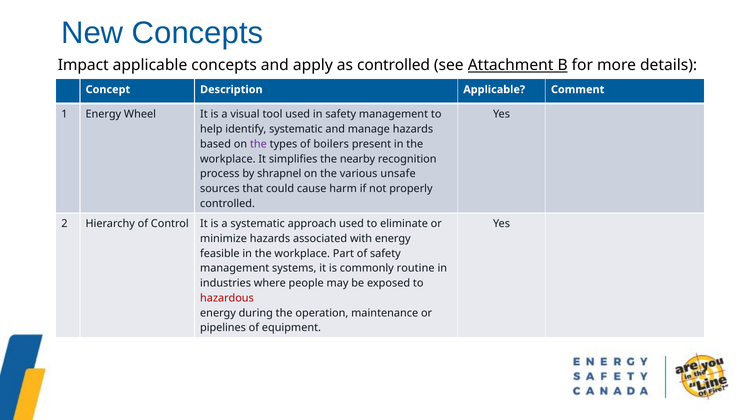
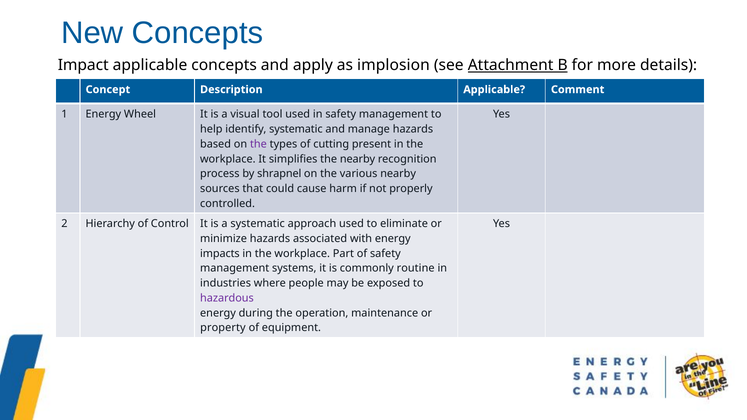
as controlled: controlled -> implosion (393, 65)
boilers: boilers -> cutting (331, 144)
various unsafe: unsafe -> nearby (398, 174)
feasible: feasible -> impacts (220, 254)
hazardous colour: red -> purple (227, 298)
pipelines: pipelines -> property (223, 328)
